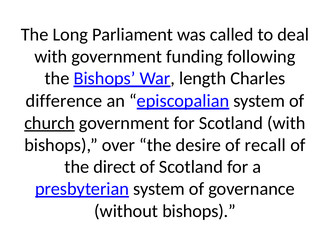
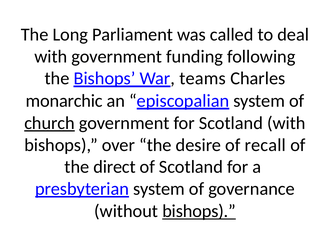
length: length -> teams (203, 79)
difference: difference -> monarchic (64, 101)
bishops underline: none -> present (199, 212)
